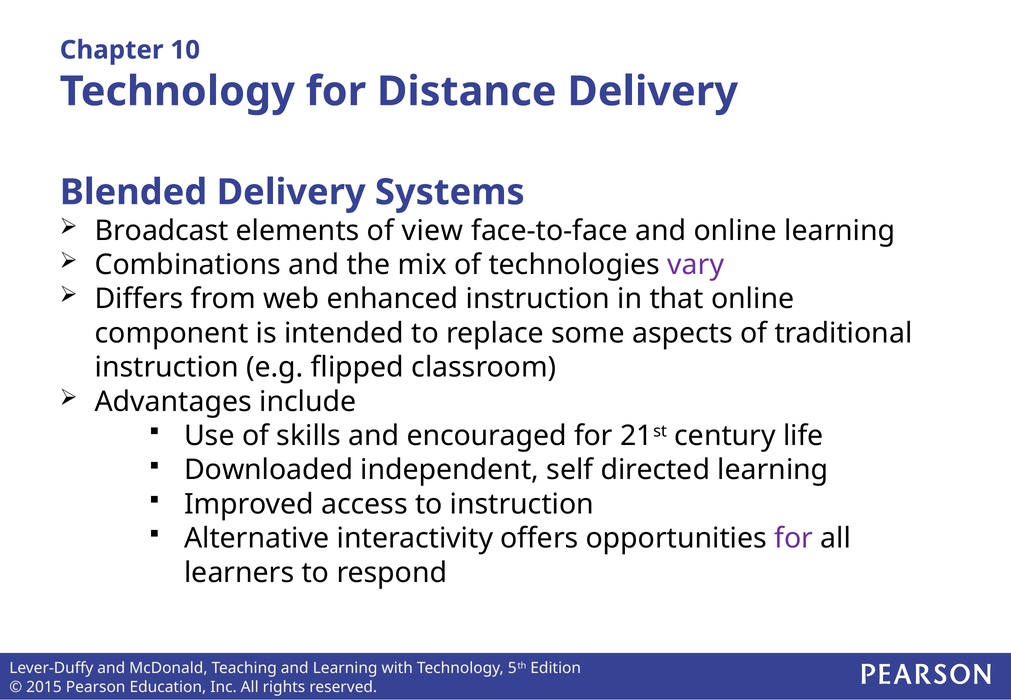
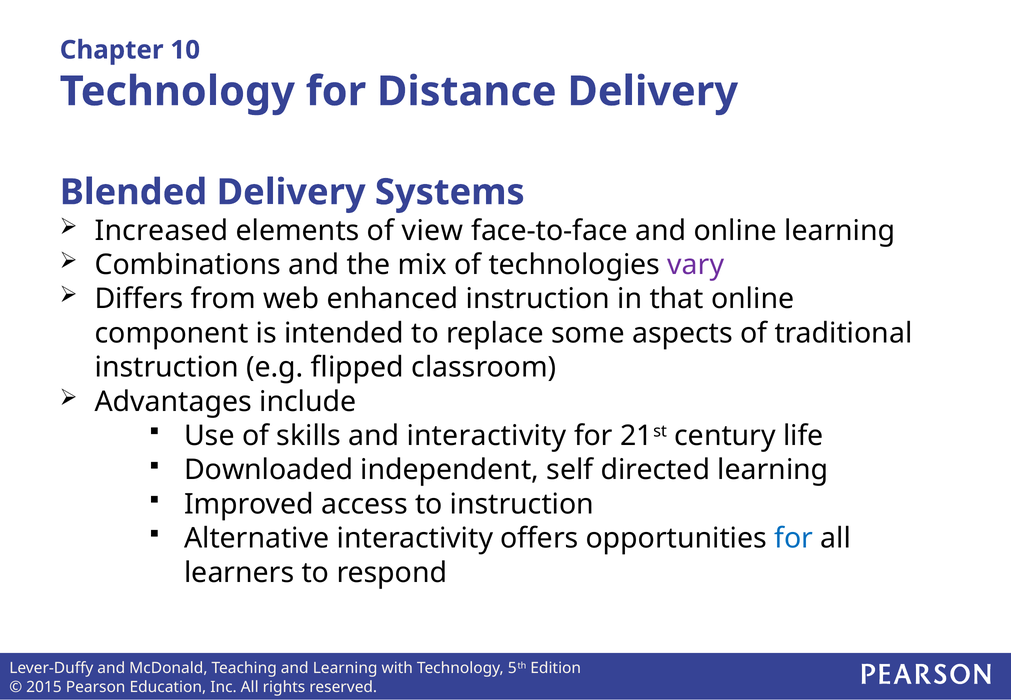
Broadcast: Broadcast -> Increased (162, 231)
and encouraged: encouraged -> interactivity (486, 436)
for colour: purple -> blue (794, 538)
